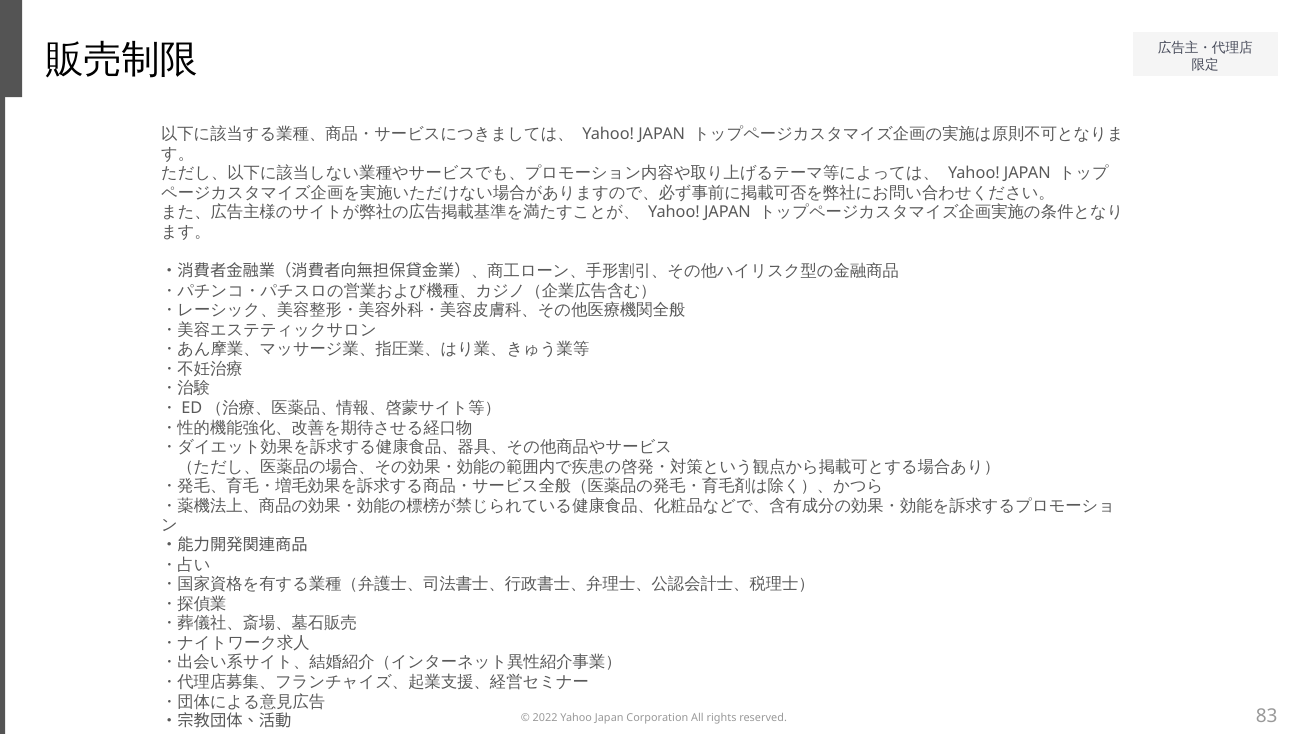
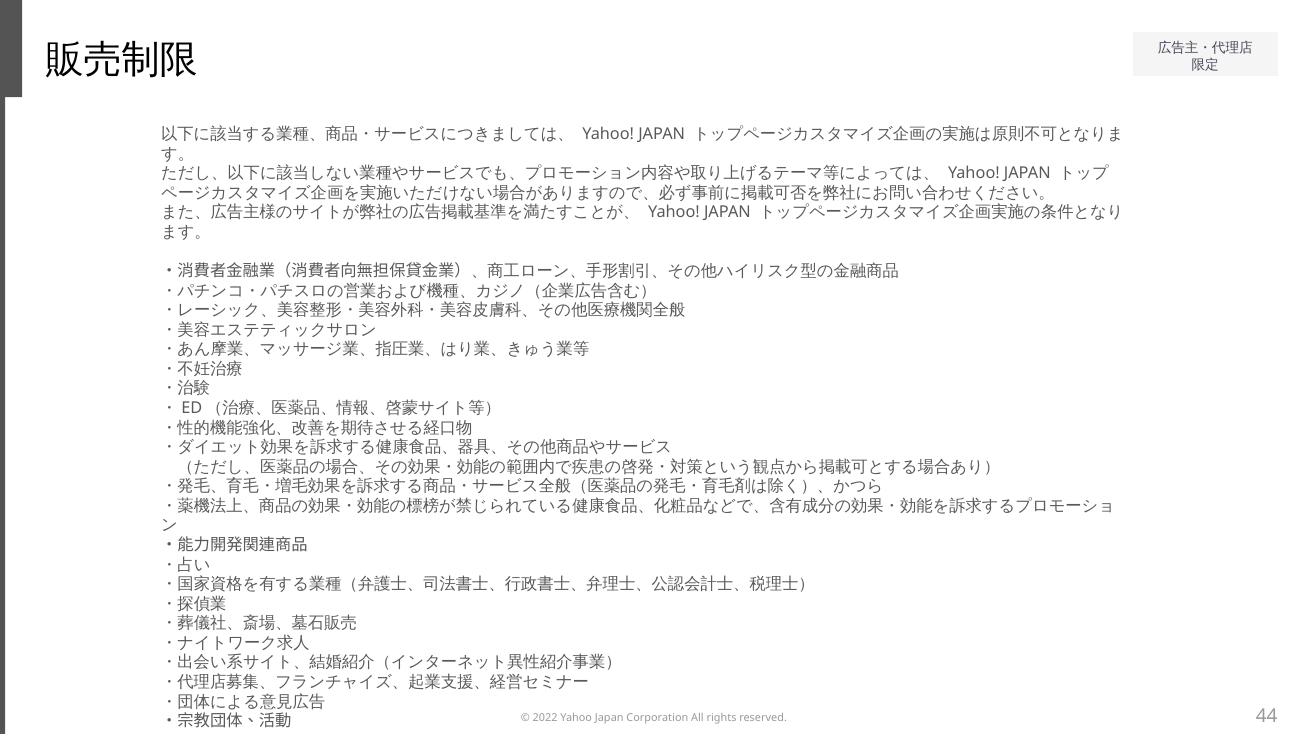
83: 83 -> 44 (1267, 716)
